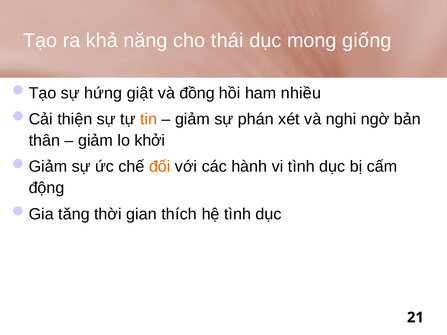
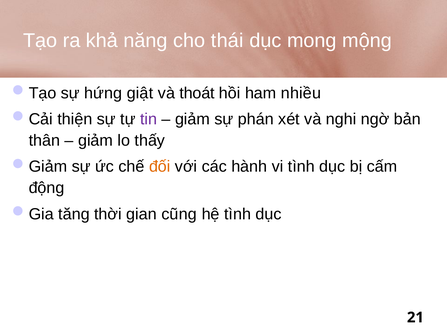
giống: giống -> mộng (367, 40)
đồng: đồng -> thoát (197, 93)
tin colour: orange -> purple (149, 119)
khởi: khởi -> thấy (150, 141)
thích: thích -> cũng (179, 214)
